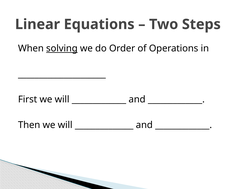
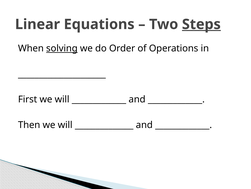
Steps underline: none -> present (201, 24)
